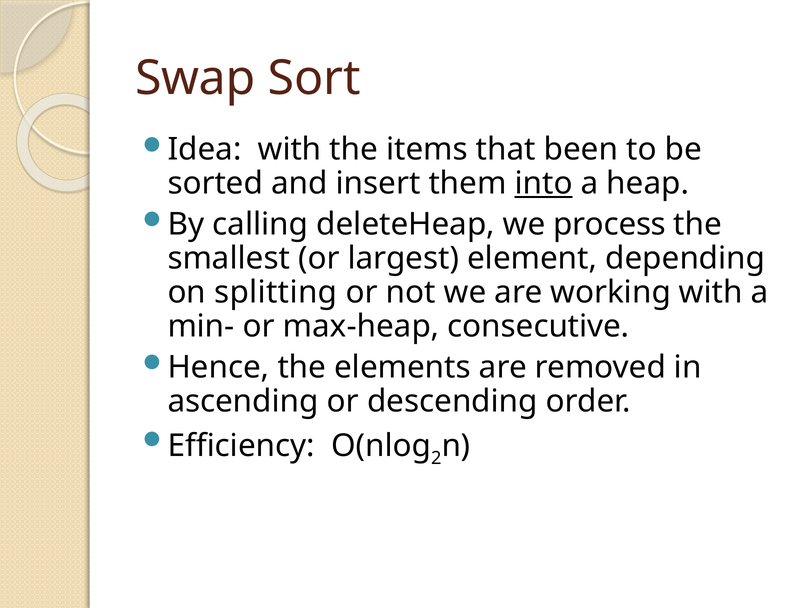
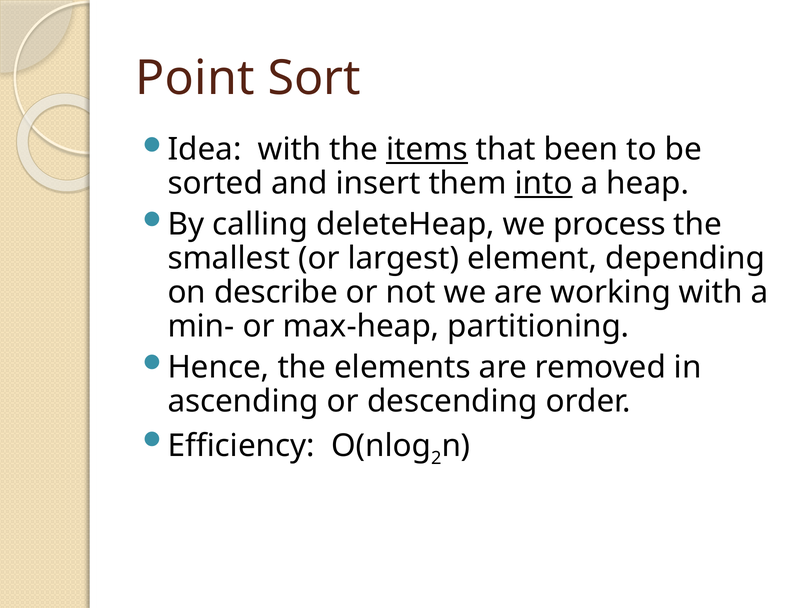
Swap: Swap -> Point (195, 78)
items underline: none -> present (427, 149)
splitting: splitting -> describe (276, 292)
consecutive: consecutive -> partitioning (538, 326)
